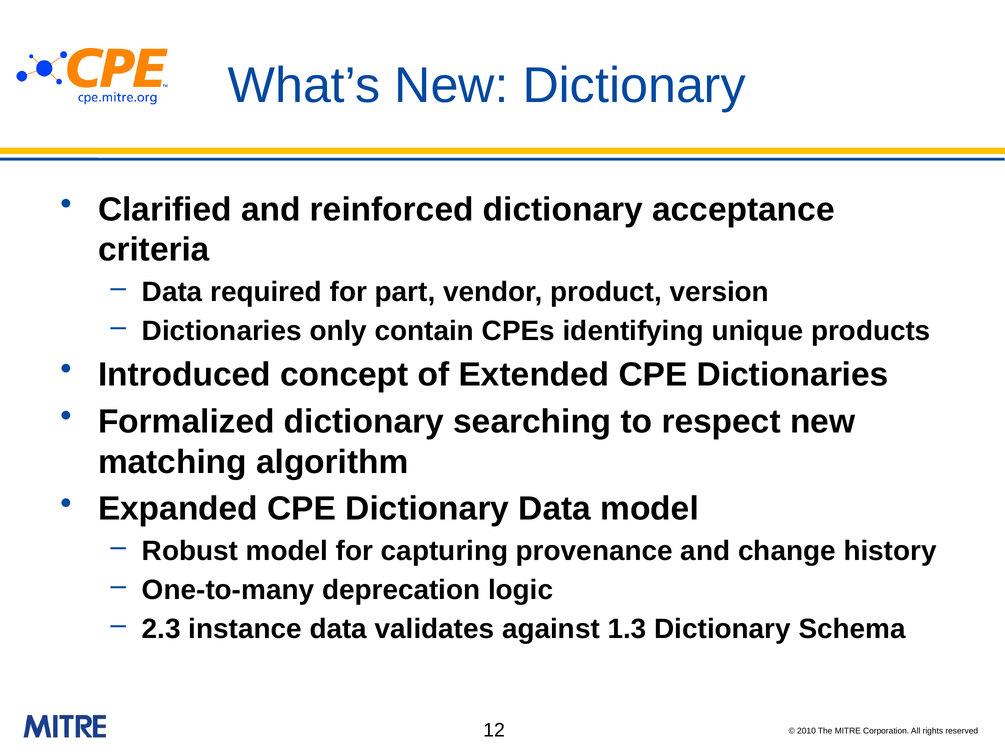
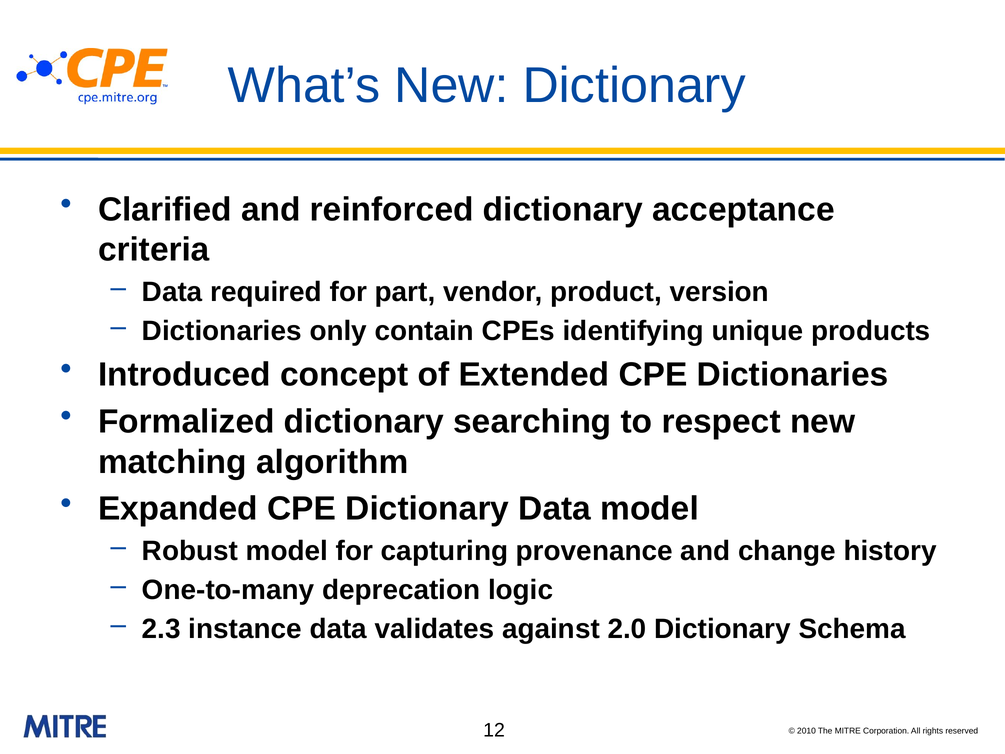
1.3: 1.3 -> 2.0 (627, 629)
